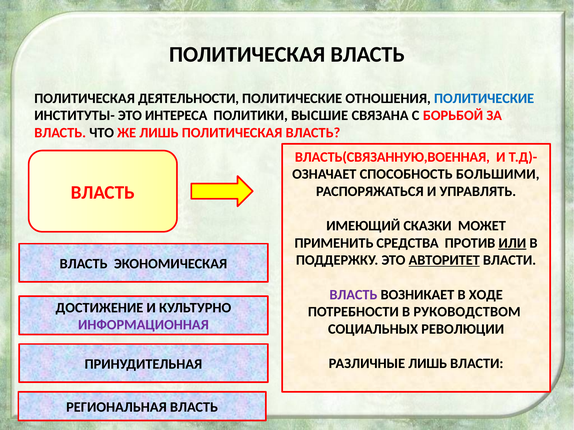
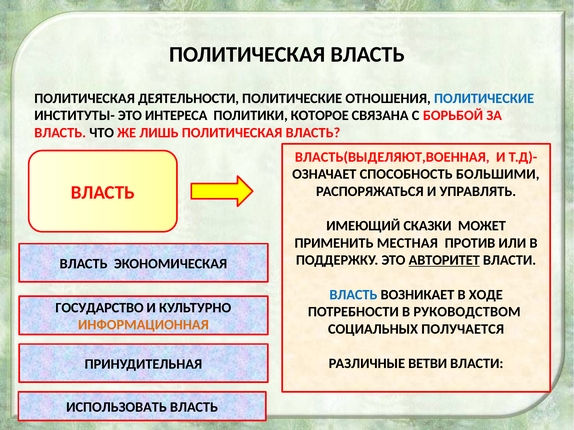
ВЫСШИЕ: ВЫСШИЕ -> КОТОРОЕ (320, 116)
ВЛАСТЬ(СВЯЗАННУЮ,ВОЕННАЯ: ВЛАСТЬ(СВЯЗАННУЮ,ВОЕННАЯ -> ВЛАСТЬ(ВЫДЕЛЯЮТ,ВОЕННАЯ (392, 157)
СРЕДСТВА: СРЕДСТВА -> МЕСТНАЯ (407, 243)
ИЛИ underline: present -> none (512, 243)
ВЛАСТЬ colour: purple -> blue (353, 295)
ДОСТИЖЕНИЕ: ДОСТИЖЕНИЕ -> ГОСУДАРСТВО (100, 308)
ИНФОРМАЦИОННАЯ colour: purple -> orange (143, 325)
РЕВОЛЮЦИИ: РЕВОЛЮЦИИ -> ПОЛУЧАЕТСЯ (463, 329)
РАЗЛИЧНЫЕ ЛИШЬ: ЛИШЬ -> ВЕТВИ (428, 364)
РЕГИОНАЛЬНАЯ: РЕГИОНАЛЬНАЯ -> ИСПОЛЬЗОВАТЬ (116, 408)
